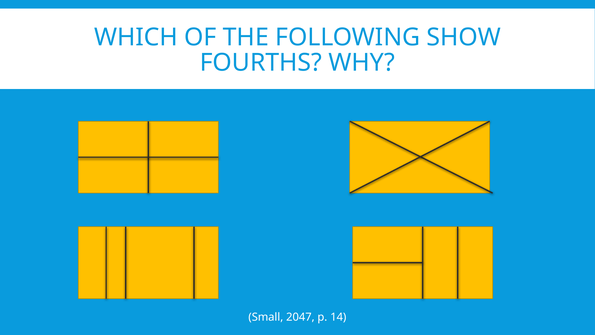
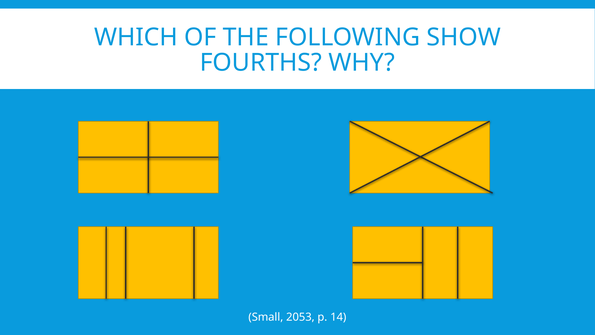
2047: 2047 -> 2053 (300, 317)
